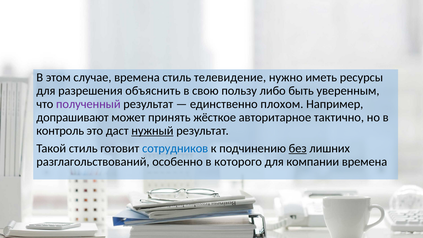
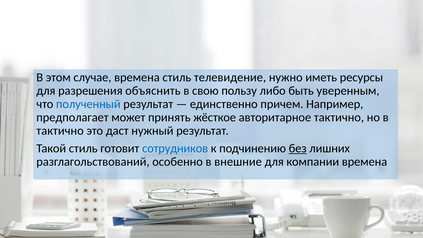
полученный colour: purple -> blue (88, 104)
плохом: плохом -> причем (282, 104)
допрашивают: допрашивают -> предполагает (72, 117)
контроль: контроль -> тактично (60, 131)
нужный underline: present -> none (152, 131)
которого: которого -> внешние (238, 162)
